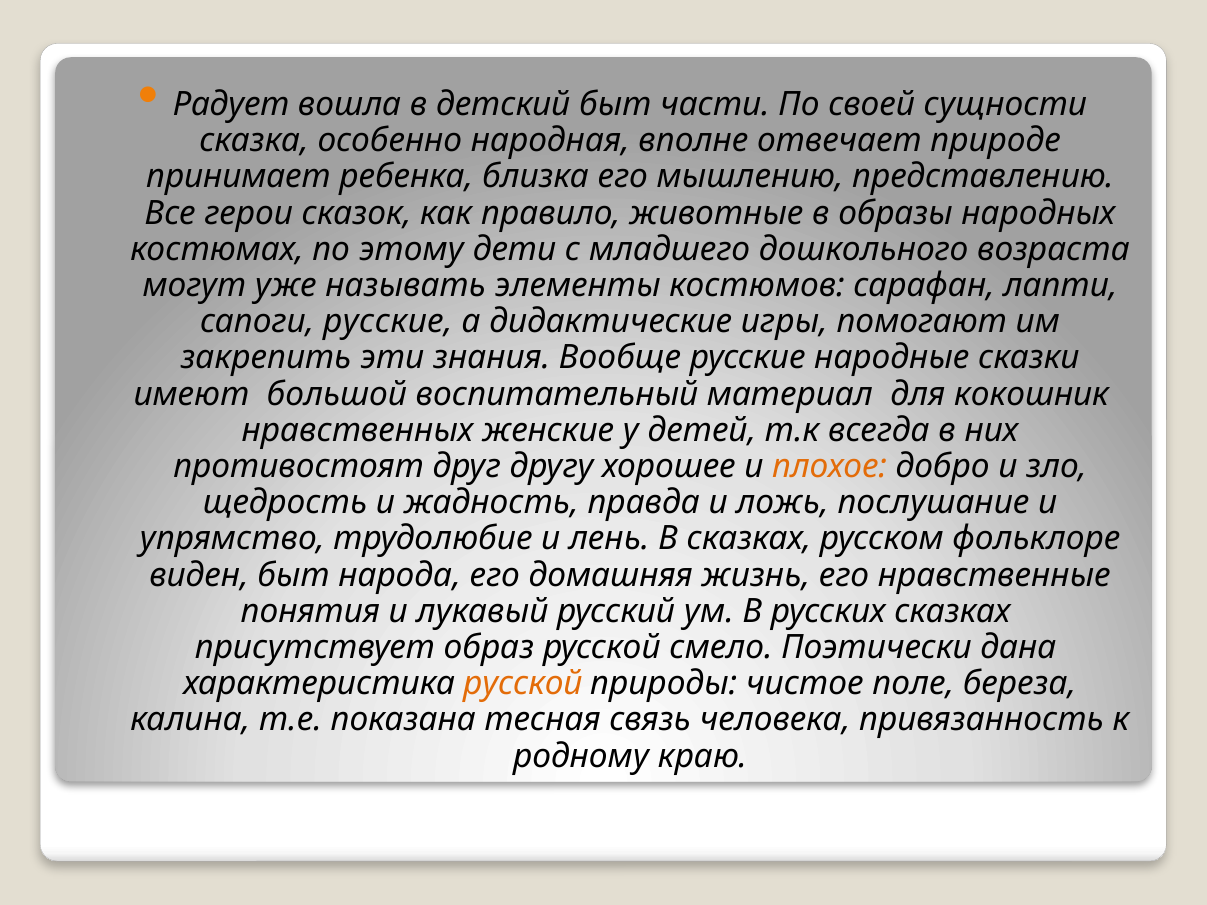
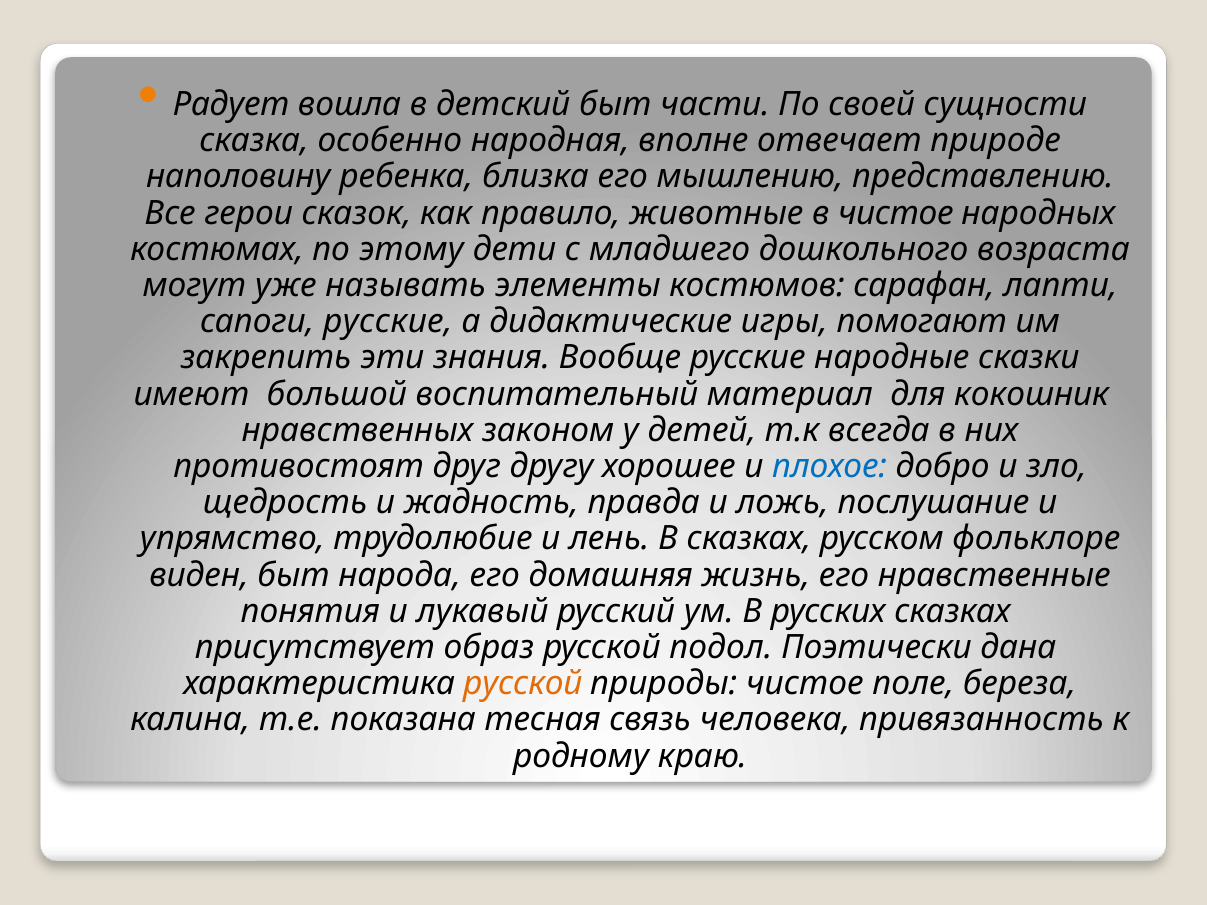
принимает: принимает -> наполовину (238, 177)
в образы: образы -> чистое (896, 213)
женские: женские -> законом (548, 430)
плохое colour: orange -> blue (830, 467)
смело: смело -> подол (721, 648)
